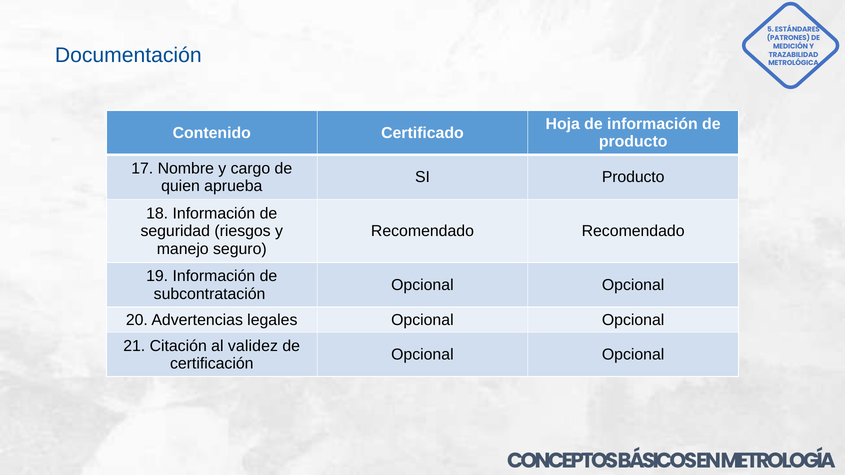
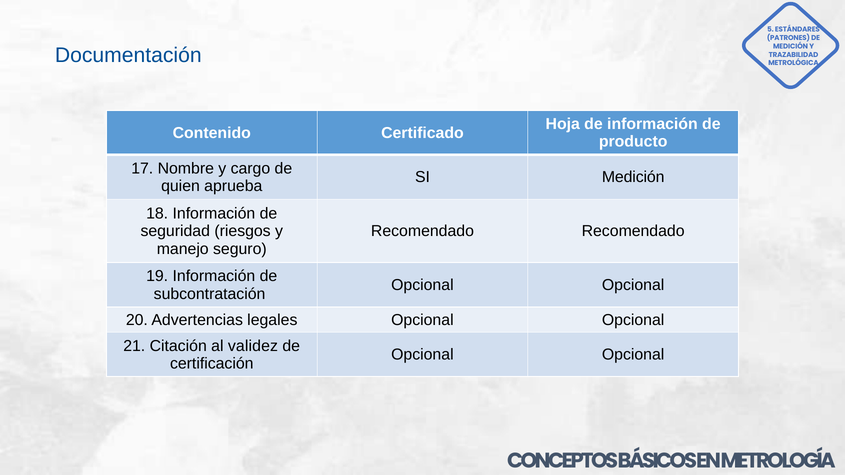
SI Producto: Producto -> Medición (633, 177)
